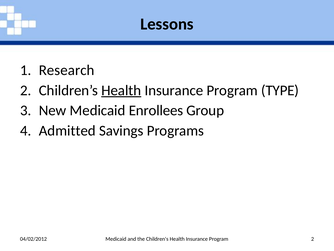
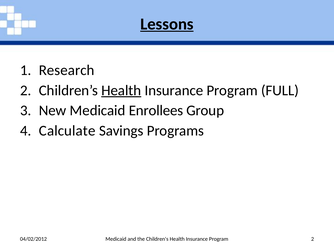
Lessons underline: none -> present (167, 24)
TYPE: TYPE -> FULL (280, 90)
Admitted: Admitted -> Calculate (67, 130)
